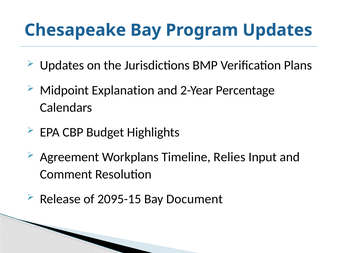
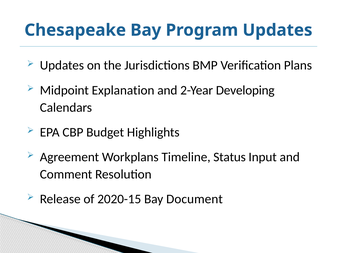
Percentage: Percentage -> Developing (245, 90)
Relies: Relies -> Status (230, 157)
2095-15: 2095-15 -> 2020-15 (119, 199)
